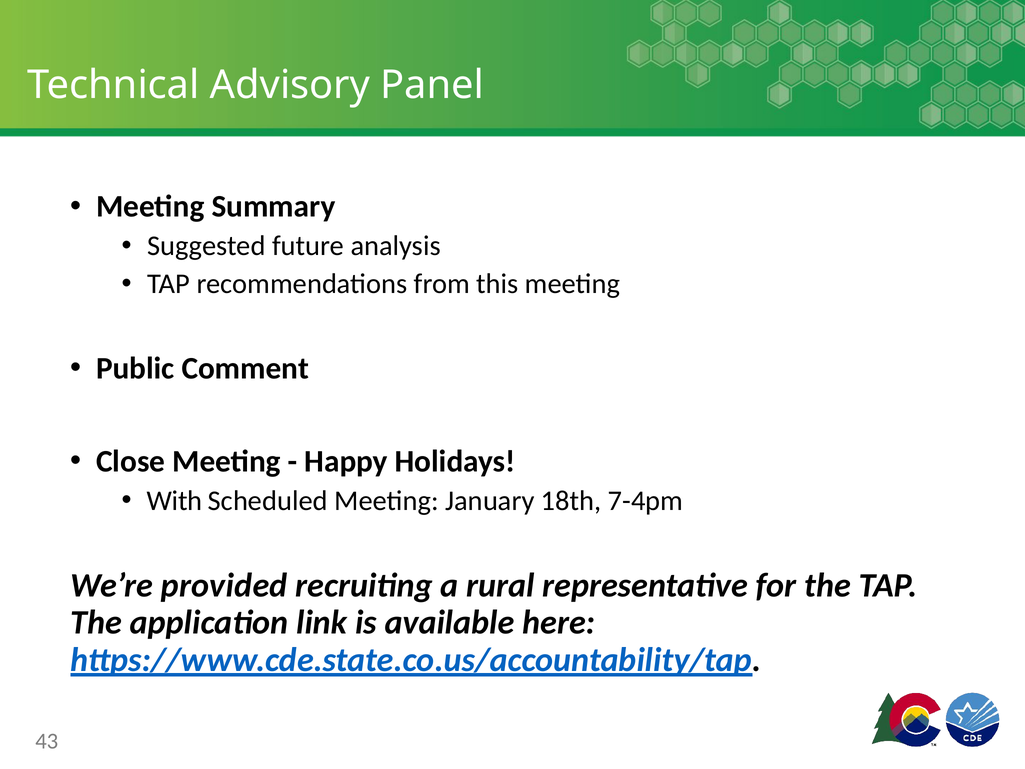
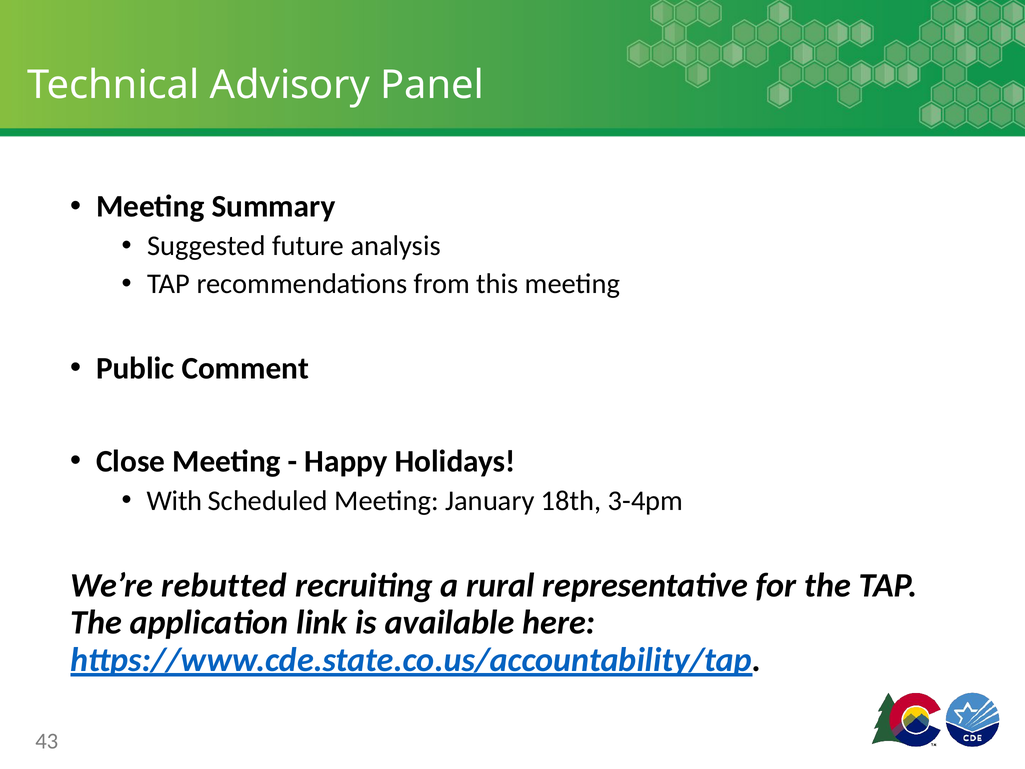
7-4pm: 7-4pm -> 3-4pm (646, 501)
provided: provided -> rebutted (224, 585)
